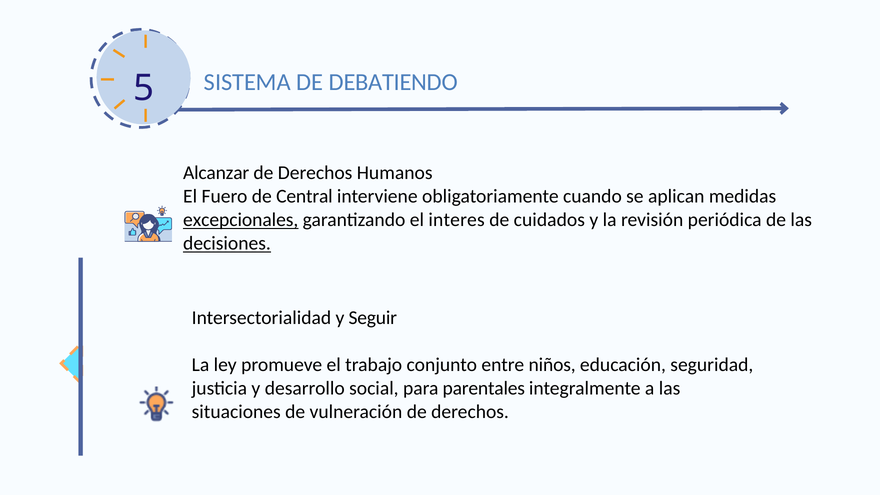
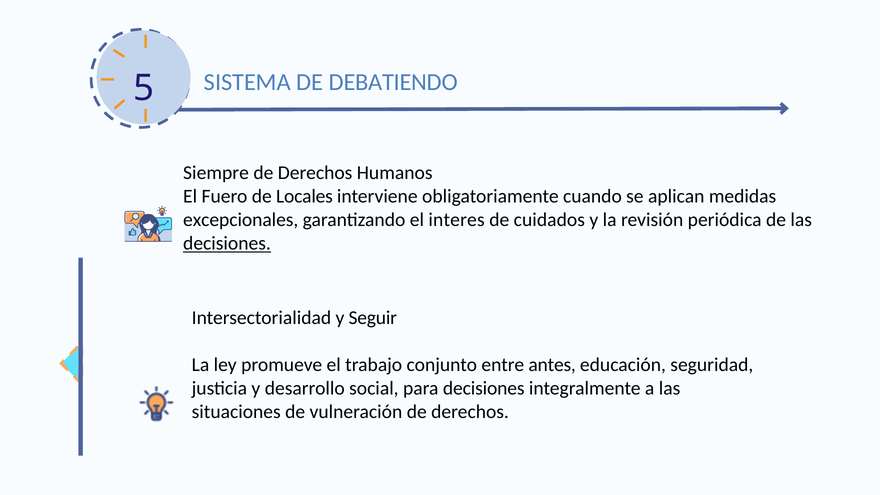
Alcanzar: Alcanzar -> Siempre (216, 173)
Central: Central -> Locales (304, 197)
excepcionales underline: present -> none (241, 220)
niños: niños -> antes (552, 365)
para parentales: parentales -> decisiones (484, 388)
